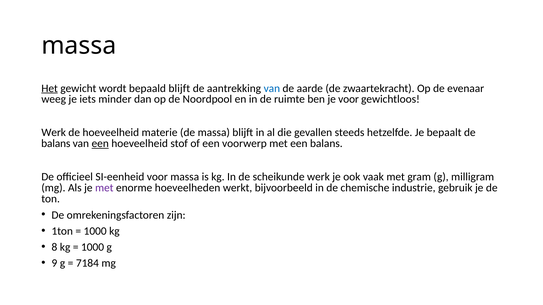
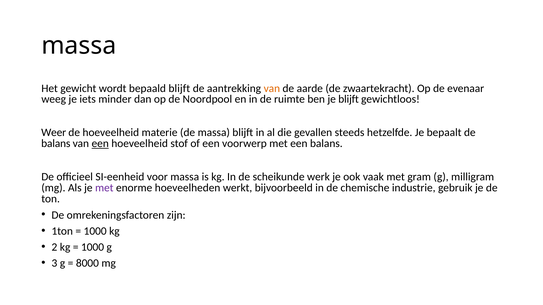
Het underline: present -> none (50, 88)
van colour: blue -> orange (272, 88)
je voor: voor -> blijft (349, 99)
Werk: Werk -> Weer (54, 133)
8: 8 -> 2 (54, 247)
9: 9 -> 3 (54, 263)
7184: 7184 -> 8000 (87, 263)
